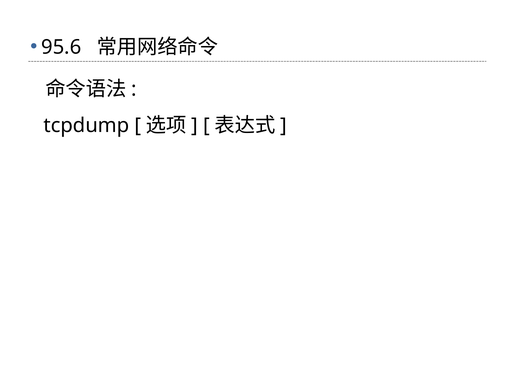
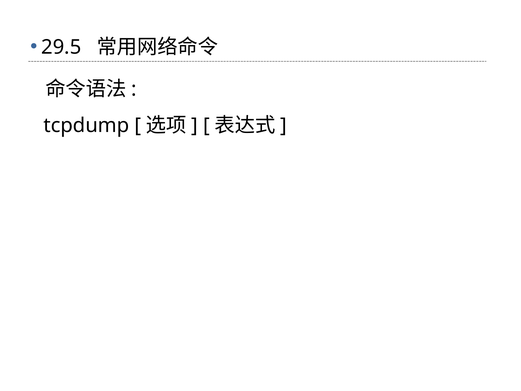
95.6: 95.6 -> 29.5 (61, 47)
